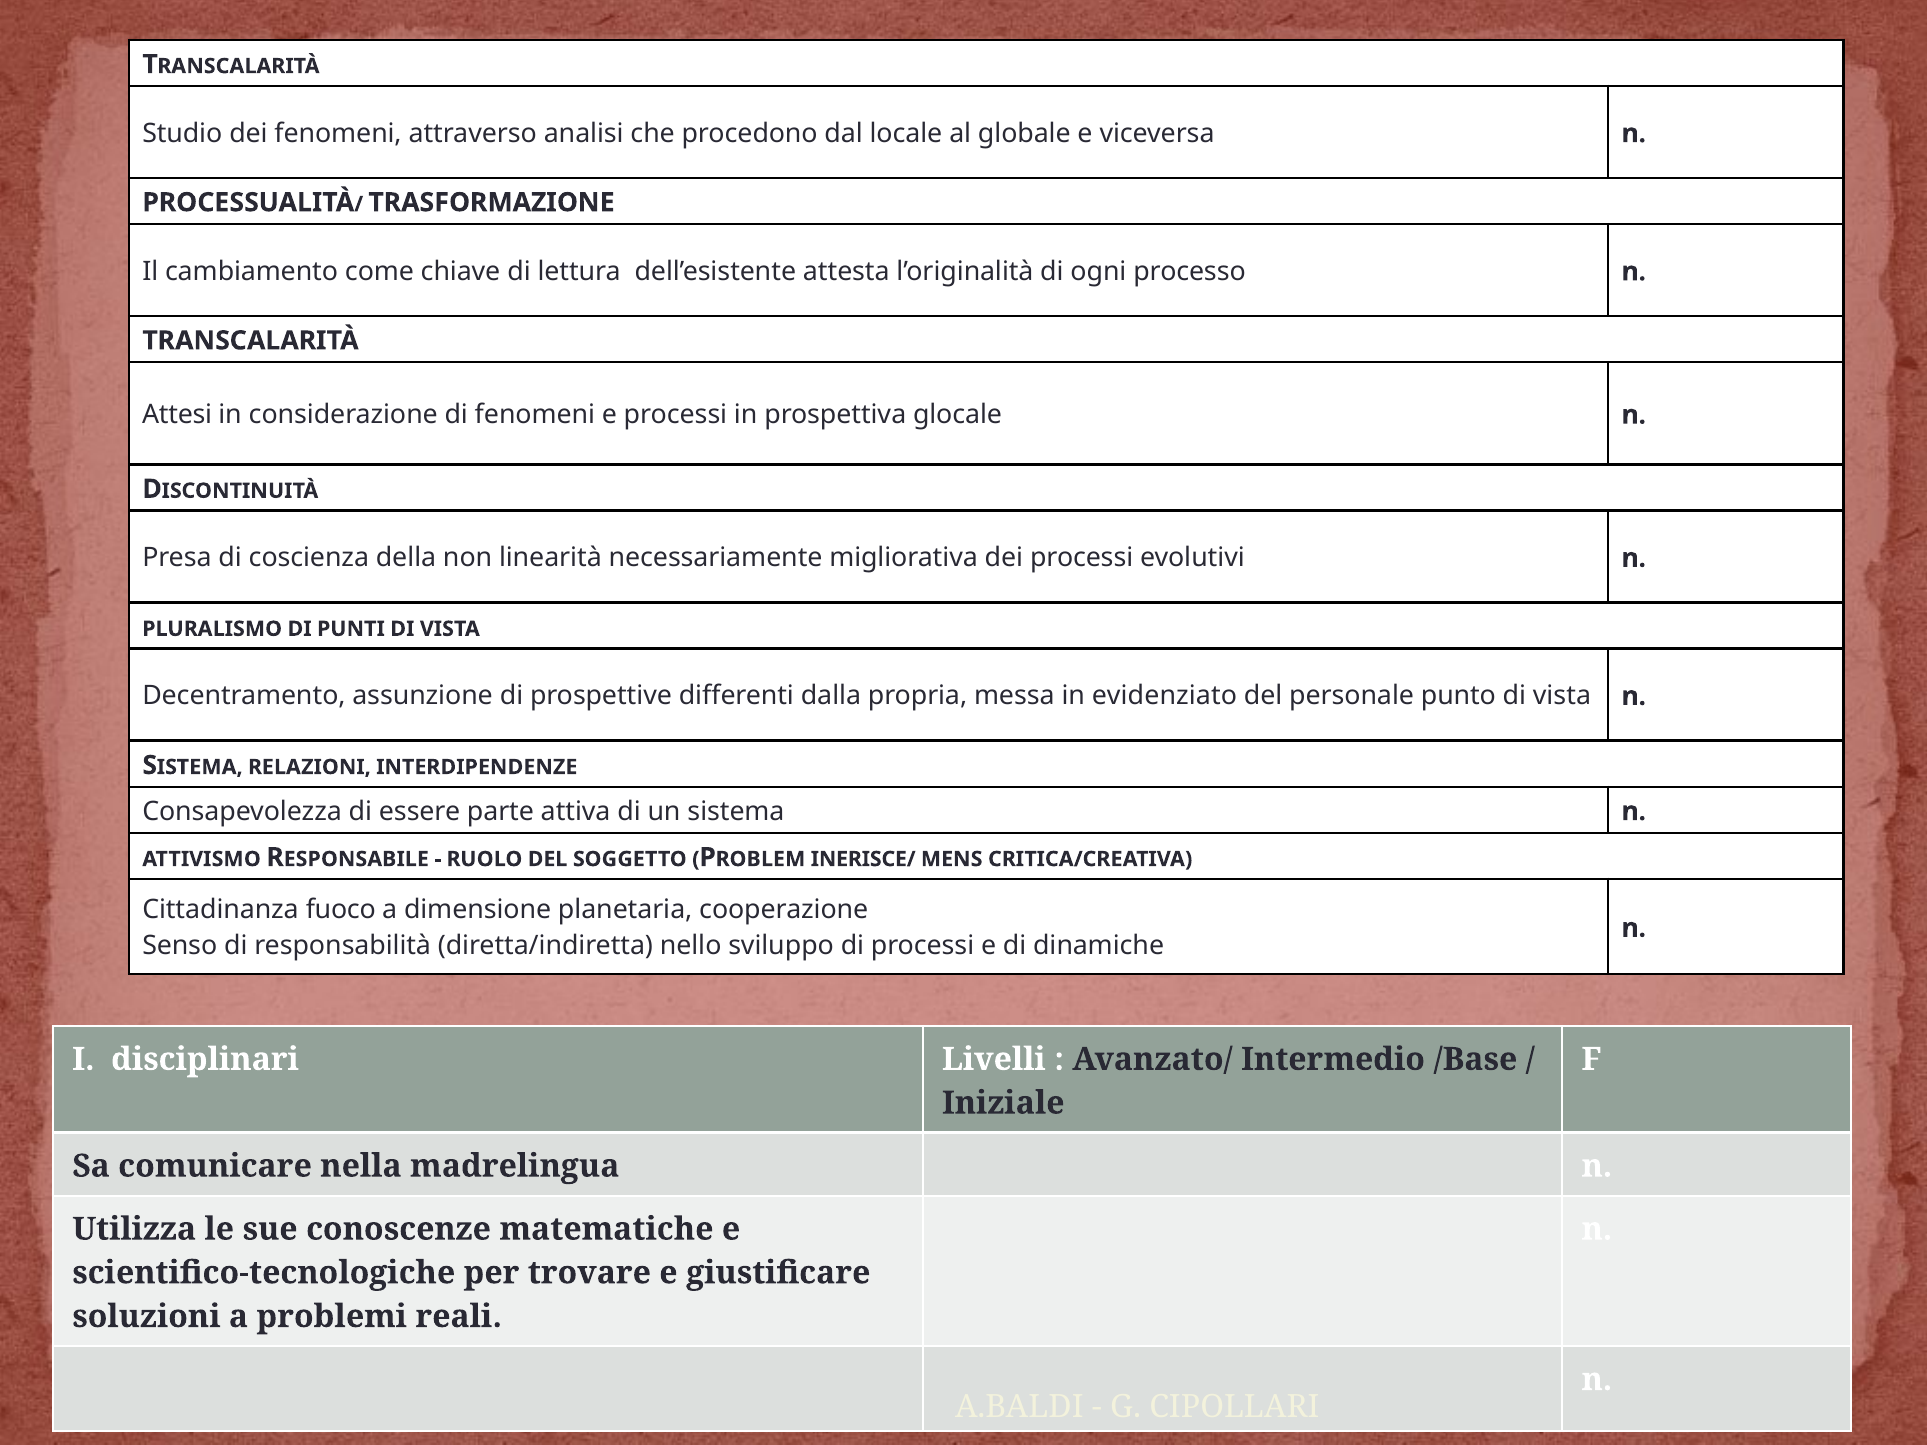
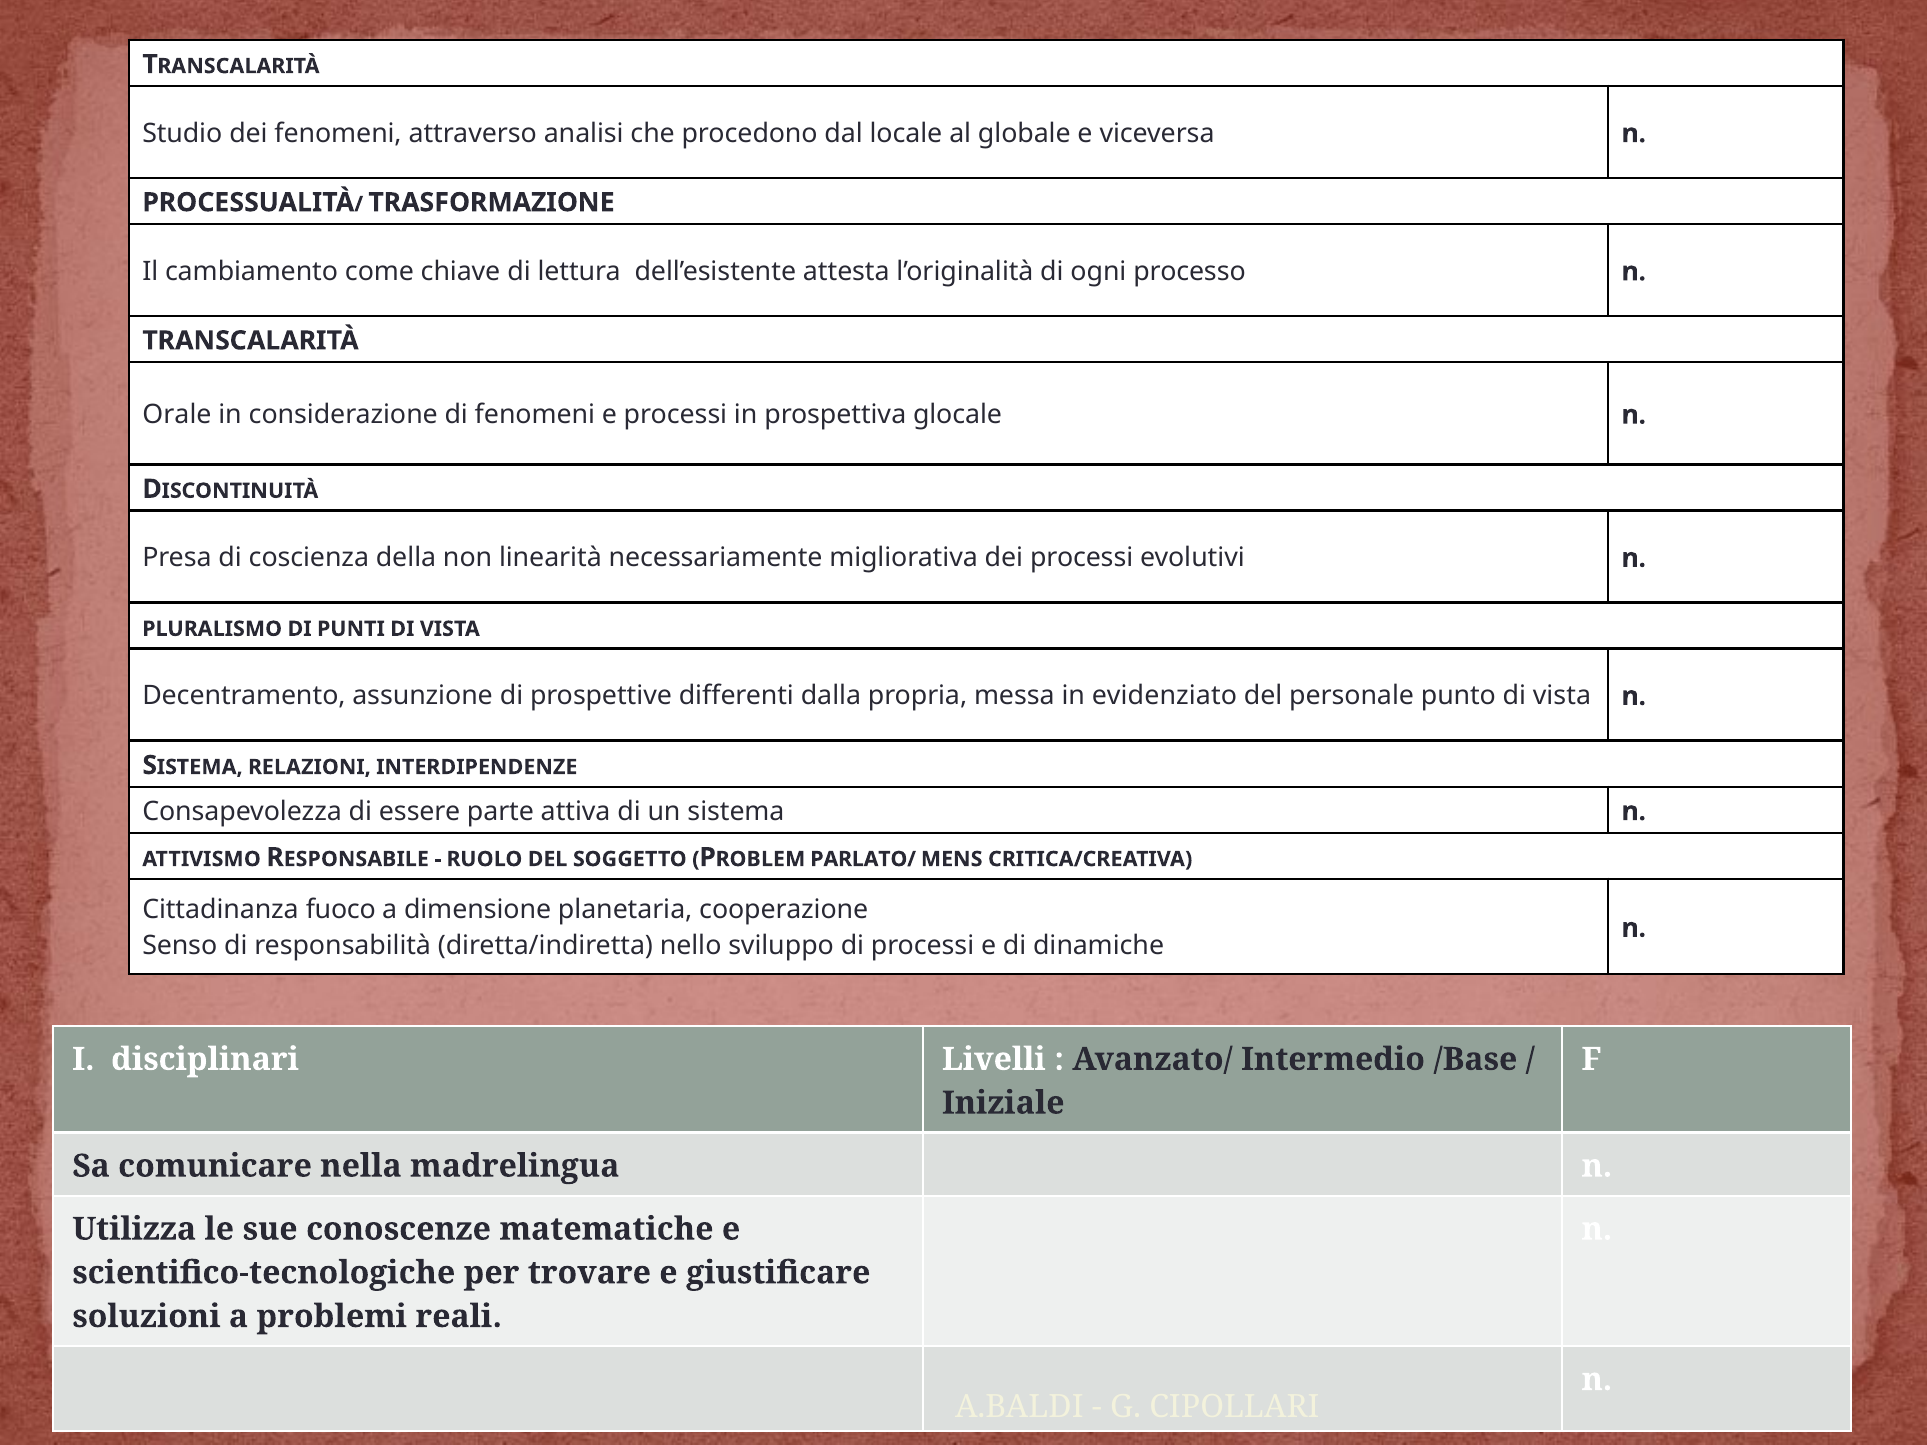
Attesi: Attesi -> Orale (177, 415)
INERISCE/: INERISCE/ -> PARLATO/ (863, 859)
